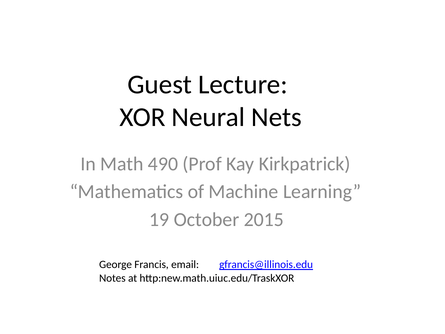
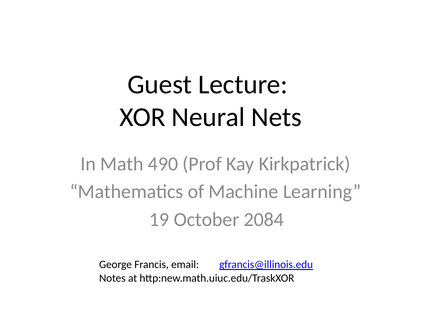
2015: 2015 -> 2084 (264, 219)
